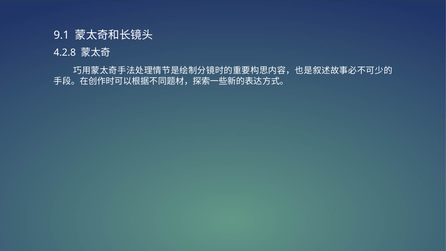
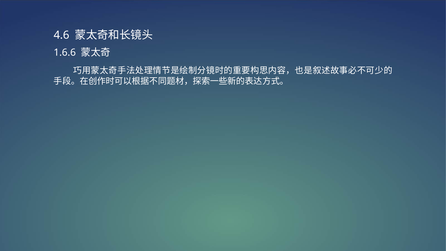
9.1: 9.1 -> 4.6 (61, 35)
4.2.8: 4.2.8 -> 1.6.6 (65, 52)
